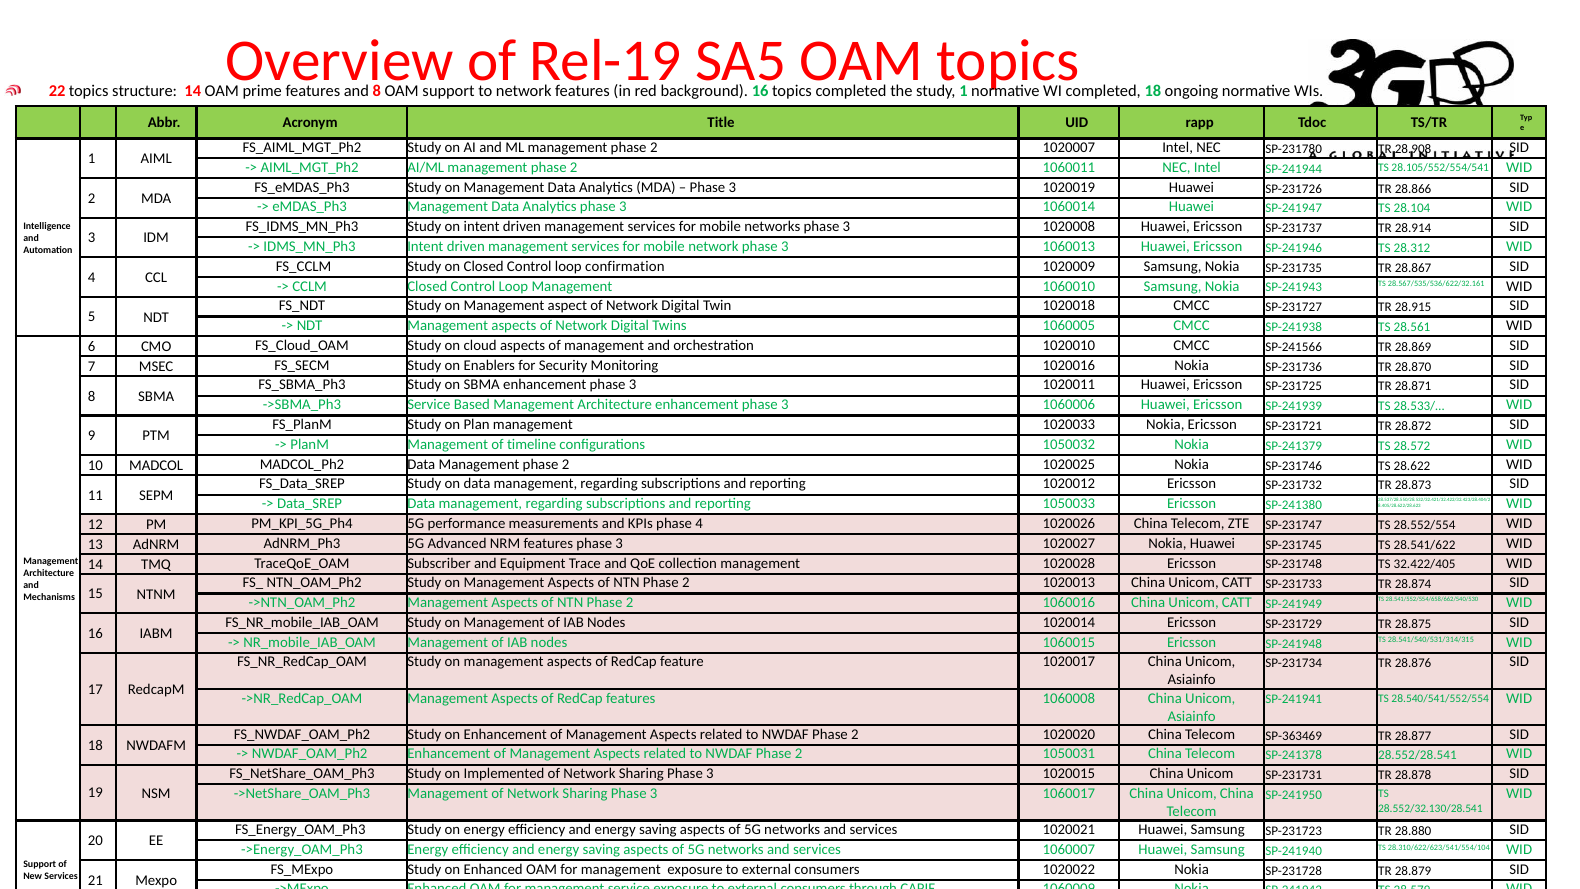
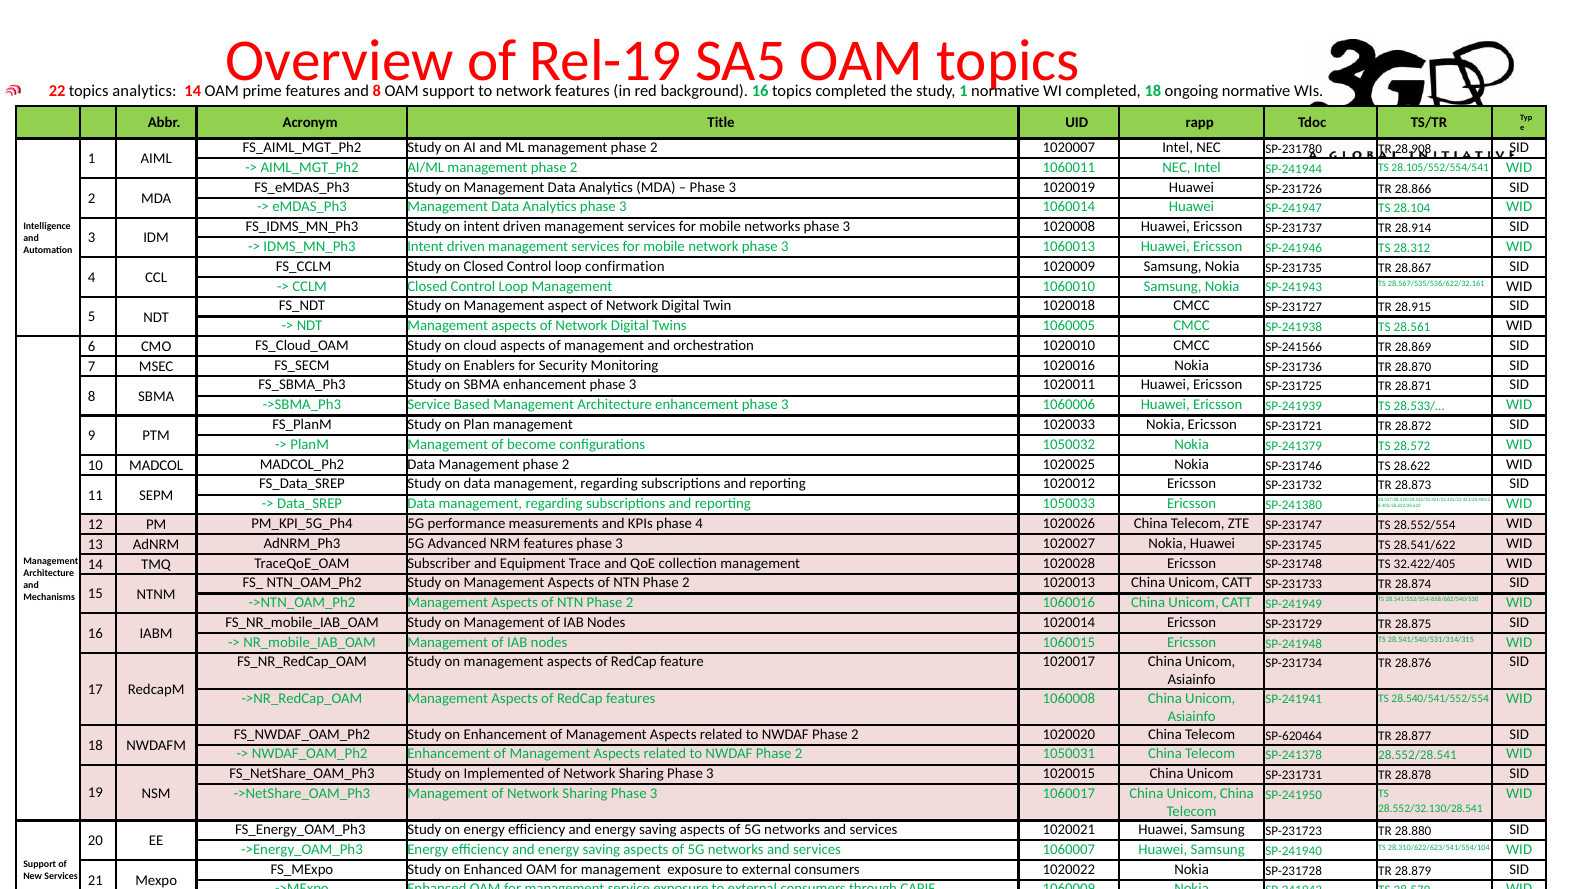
topics structure: structure -> analytics (145, 91)
timeline: timeline -> become (532, 444)
SP-363469: SP-363469 -> SP-620464 (1294, 735)
